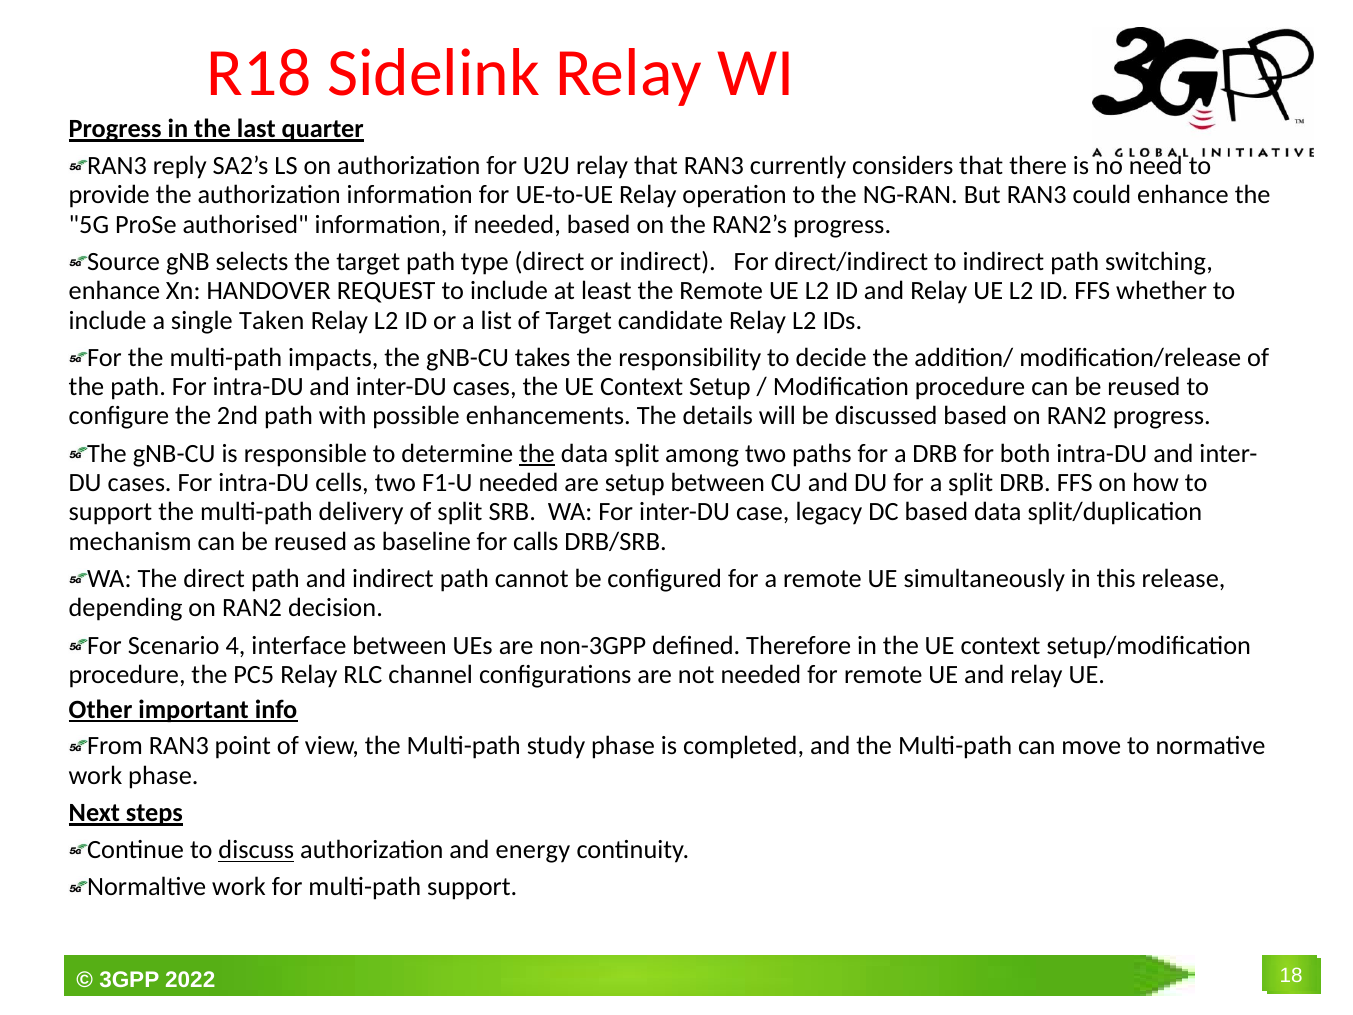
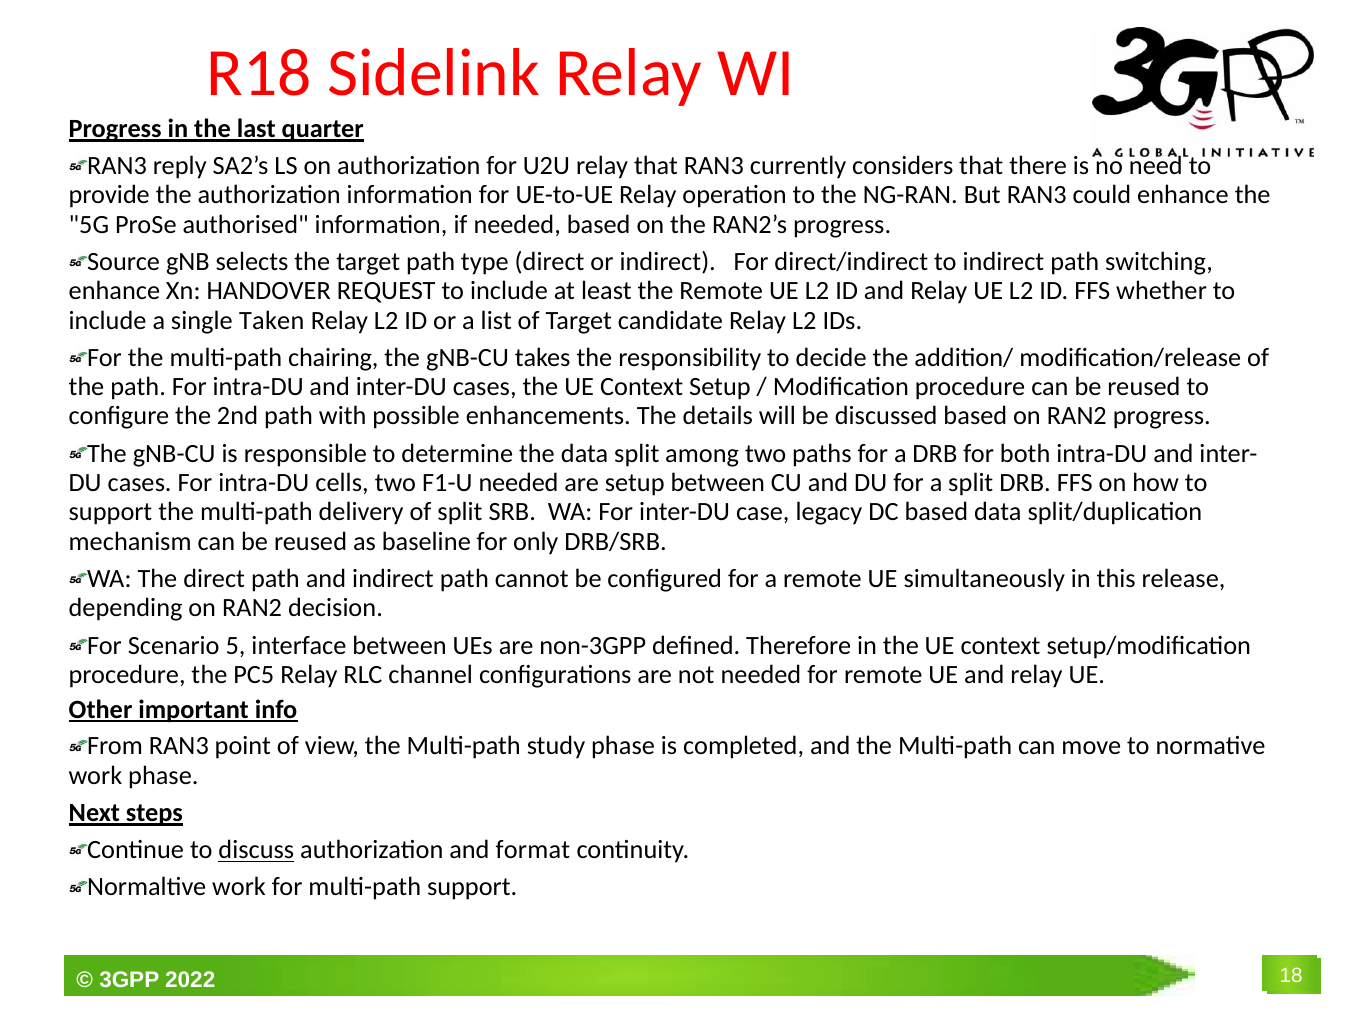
impacts: impacts -> chairing (333, 357)
the underline: present -> none (537, 453)
calls: calls -> only (536, 541)
4: 4 -> 5 (236, 645)
energy: energy -> format (533, 850)
